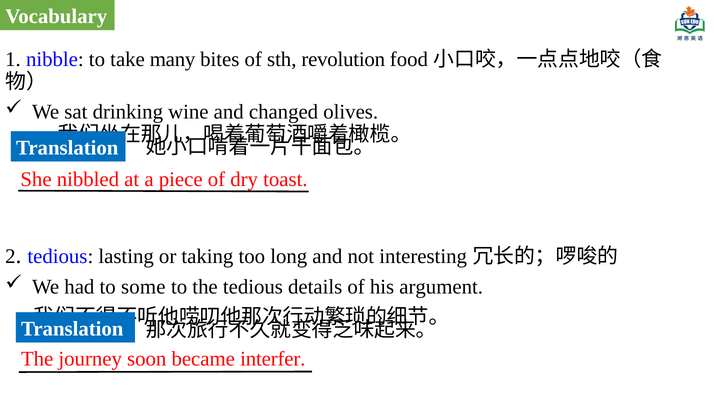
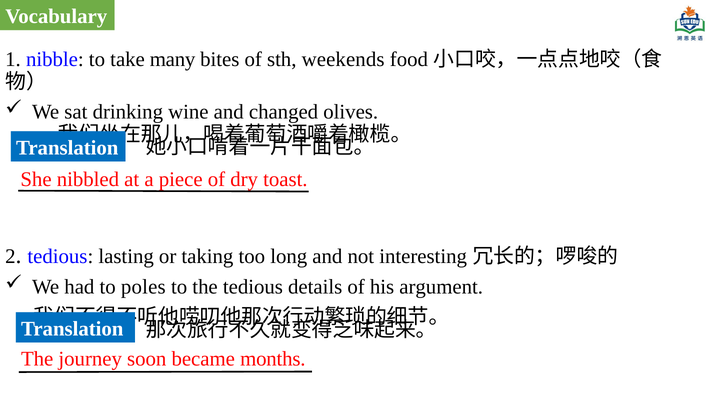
revolution: revolution -> weekends (343, 60)
some: some -> poles (143, 288)
interfer: interfer -> months (273, 359)
